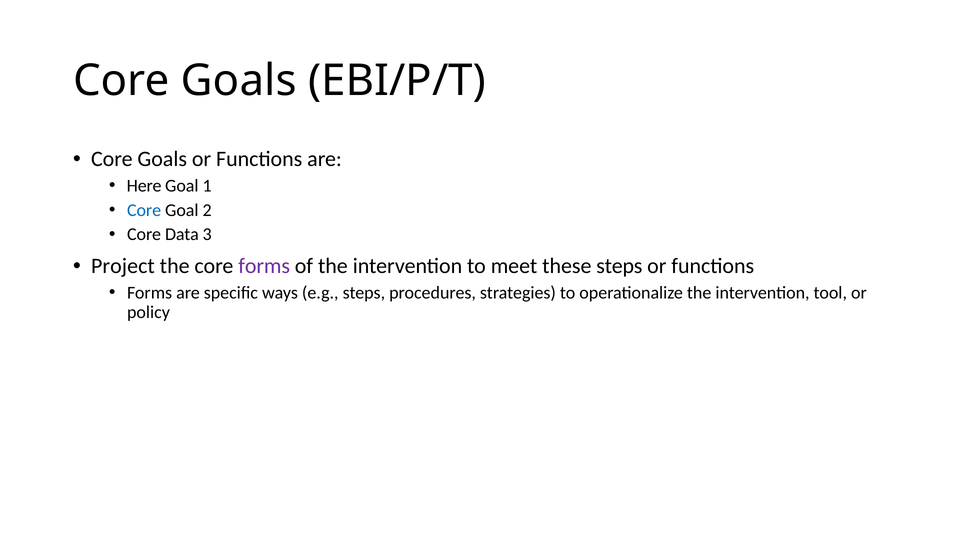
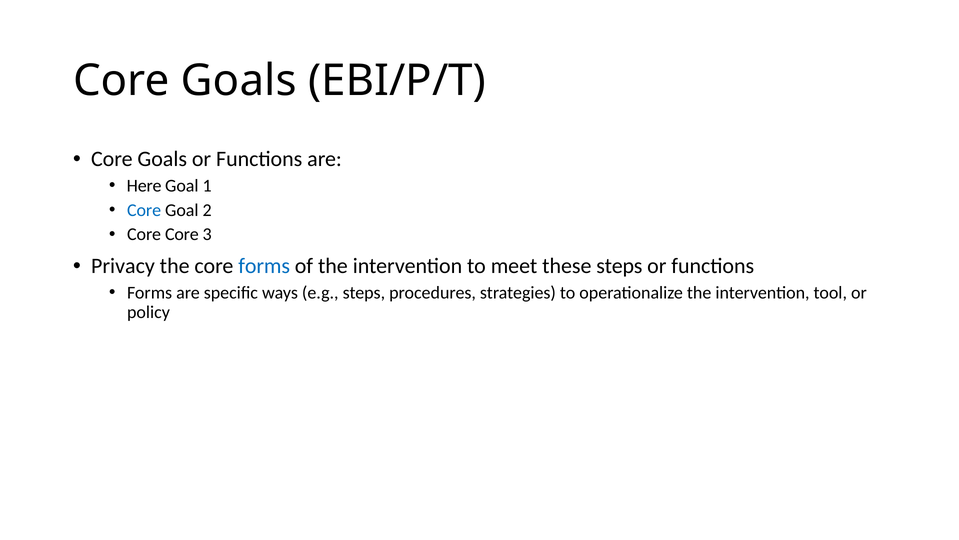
Core Data: Data -> Core (182, 234)
Project: Project -> Privacy (123, 266)
forms colour: purple -> blue (264, 266)
